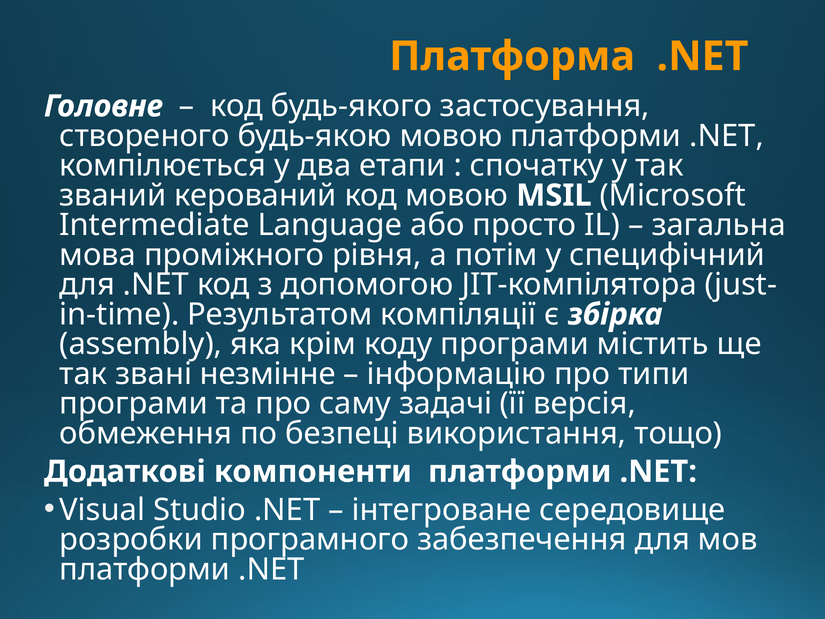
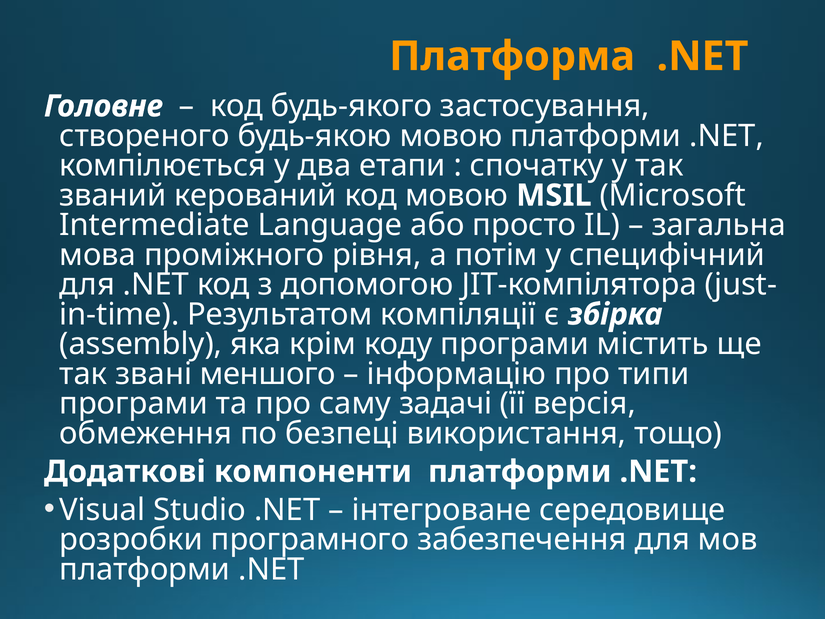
незмінне: незмінне -> меншого (268, 374)
